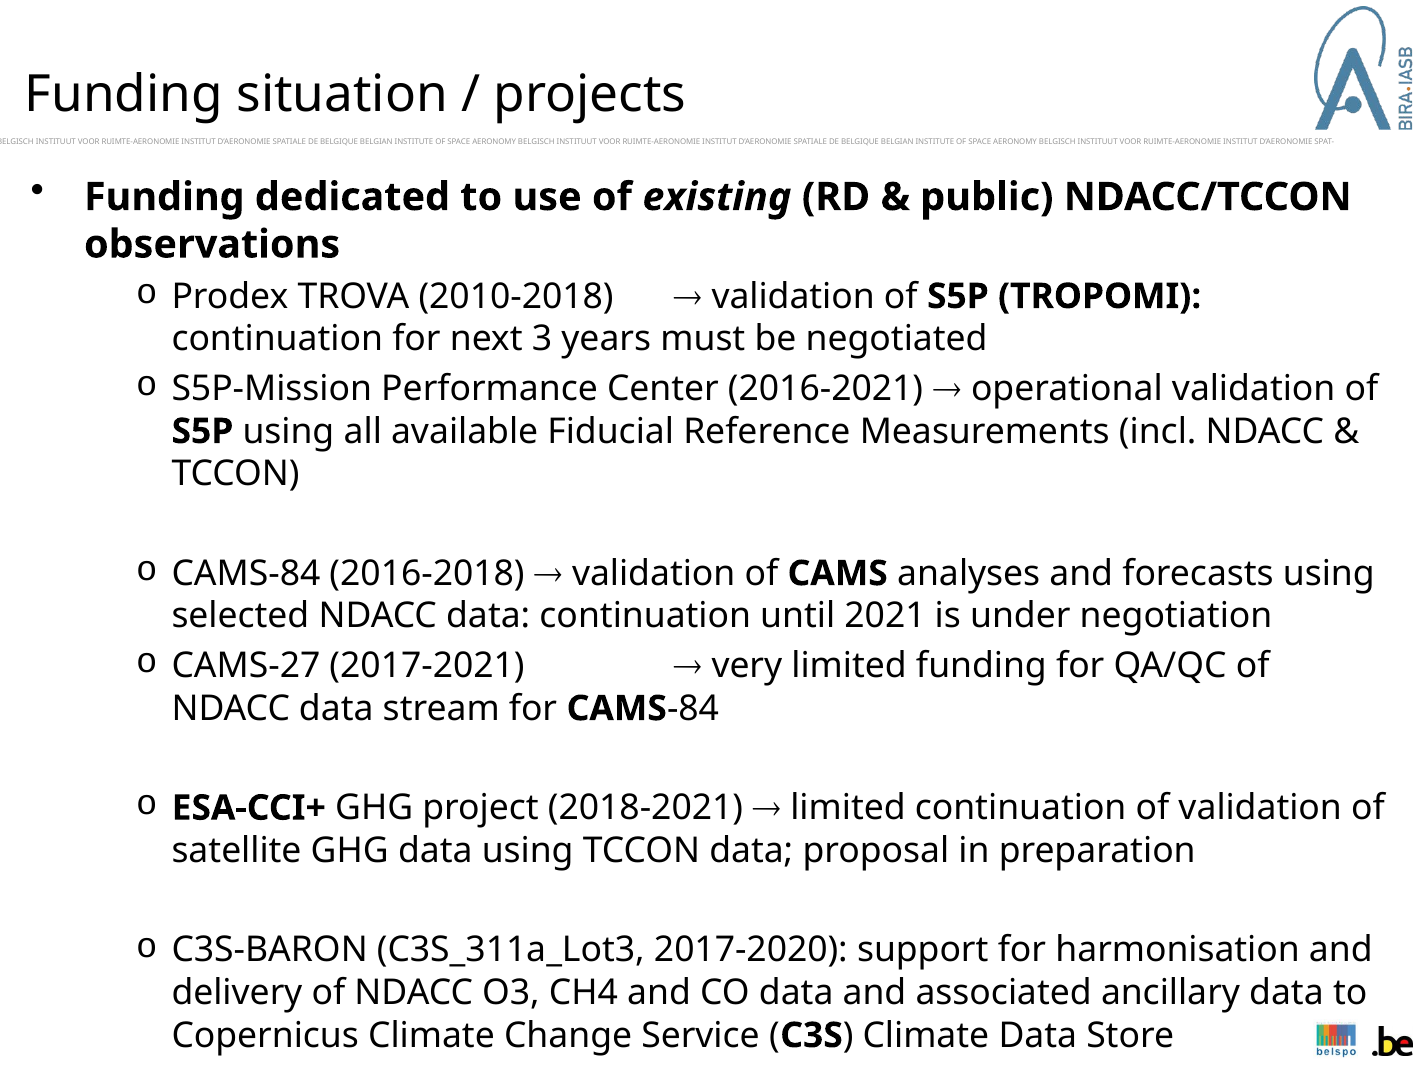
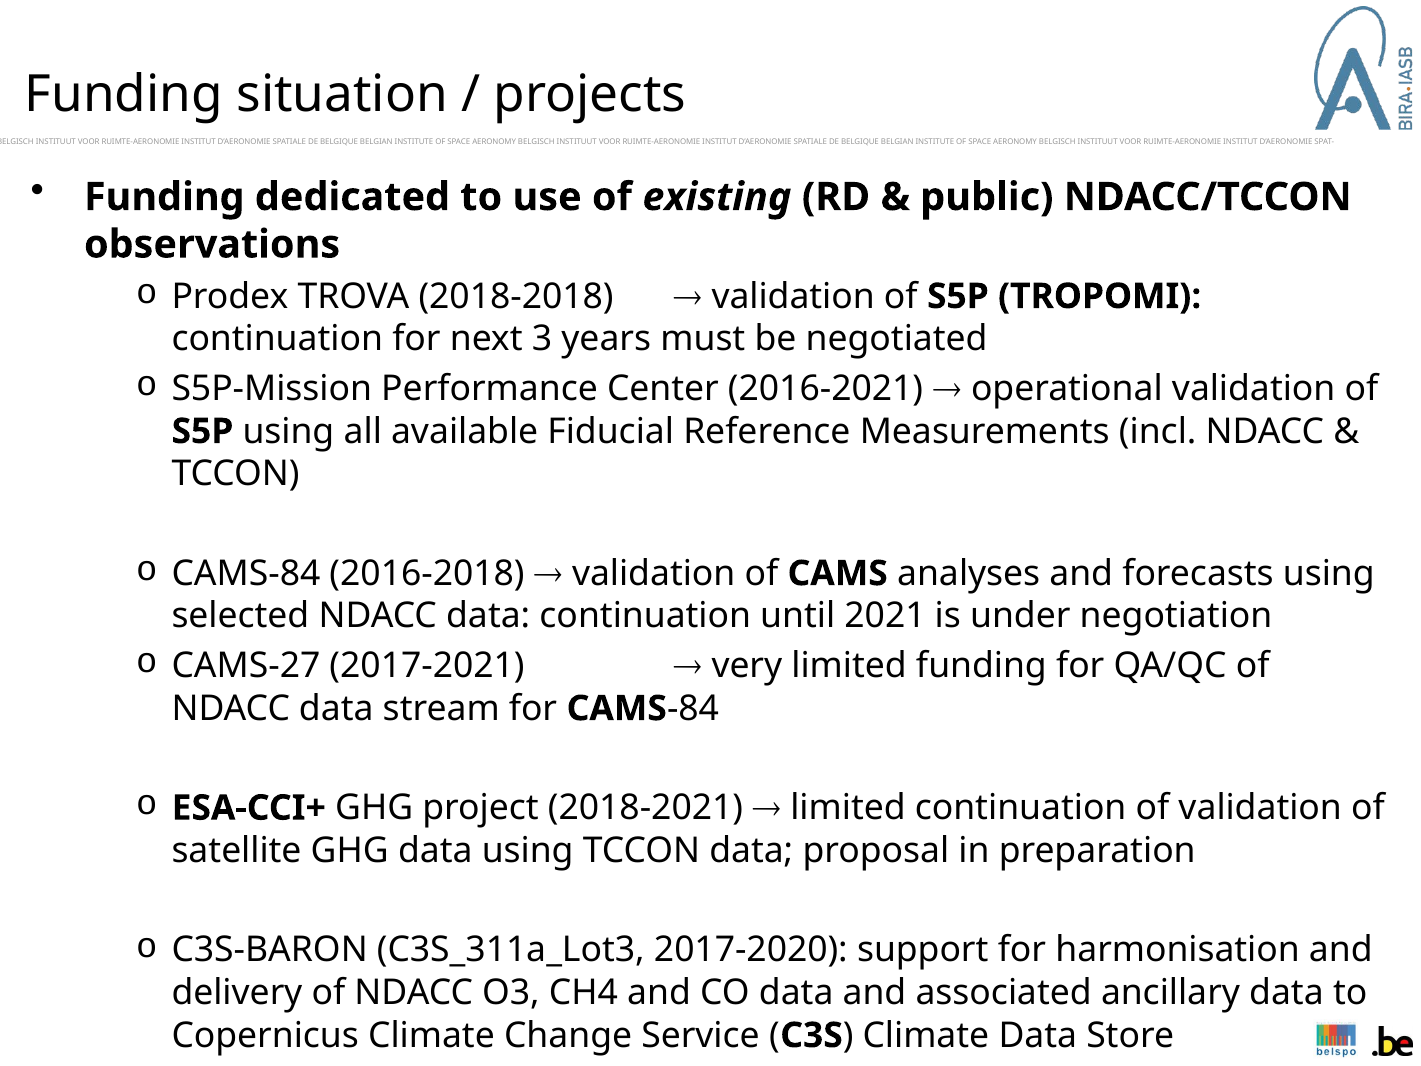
2010-2018: 2010-2018 -> 2018-2018 (516, 296)
